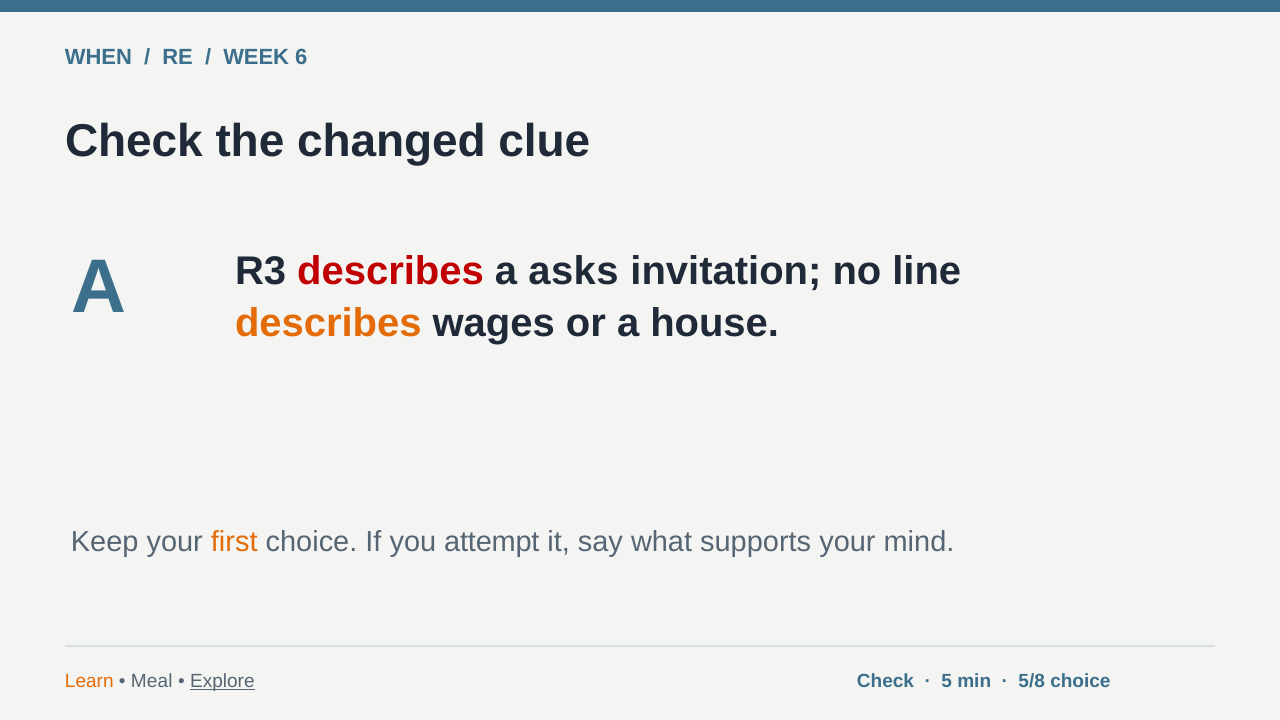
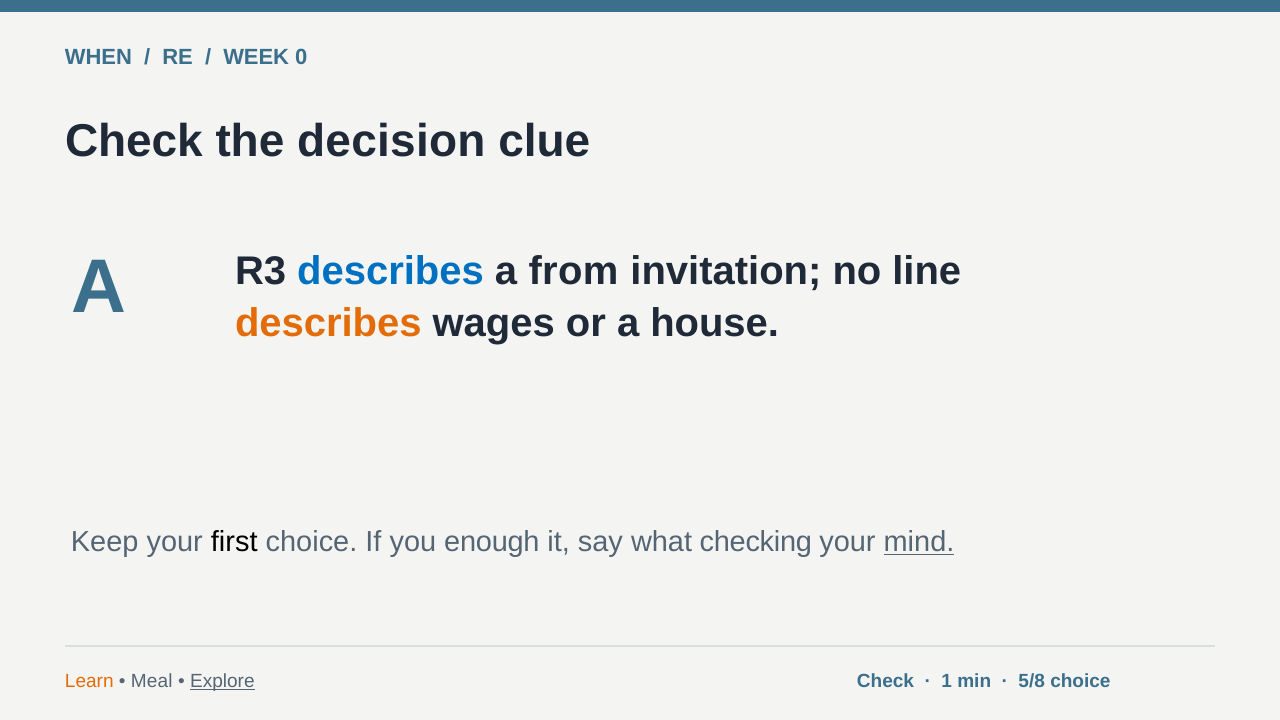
6: 6 -> 0 (301, 57)
changed: changed -> decision (391, 141)
describes colour: red -> blue (391, 272)
asks: asks -> from (574, 272)
first colour: orange -> black (234, 542)
attempt: attempt -> enough (492, 542)
supports: supports -> checking (756, 542)
mind underline: none -> present (919, 542)
5: 5 -> 1 (947, 682)
